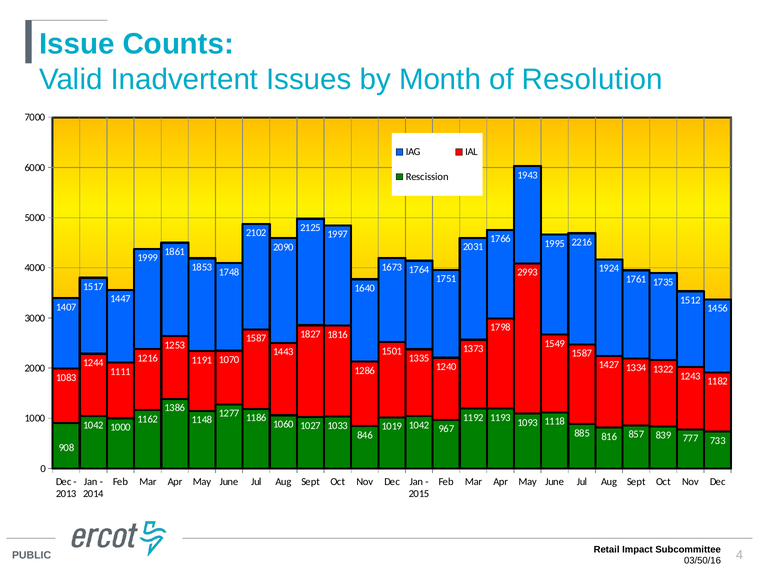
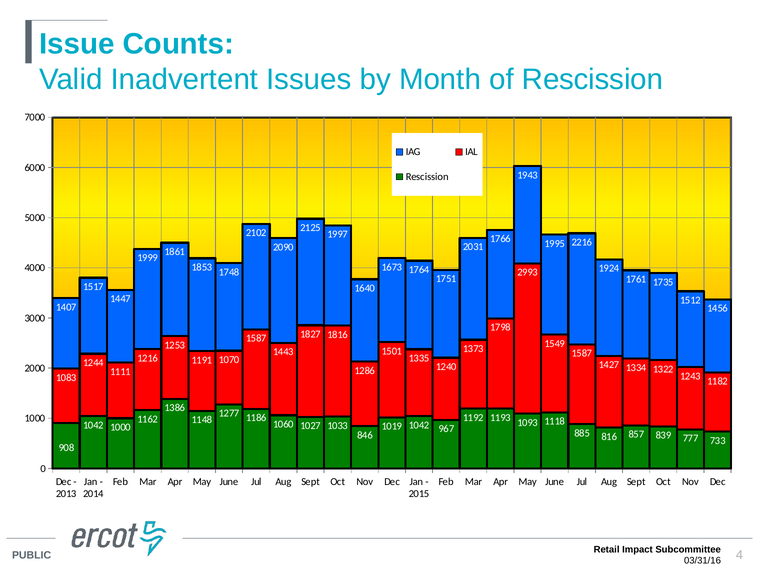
of Resolution: Resolution -> Rescission (592, 79)
03/50/16: 03/50/16 -> 03/31/16 (702, 561)
